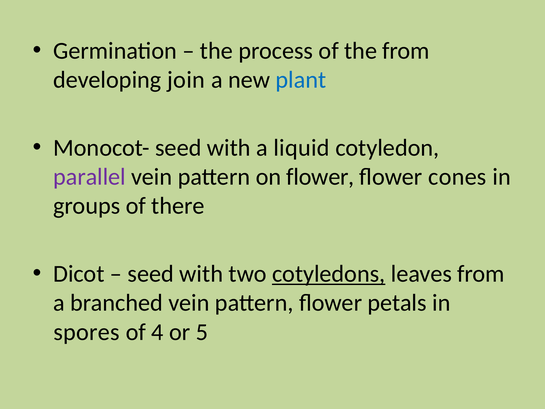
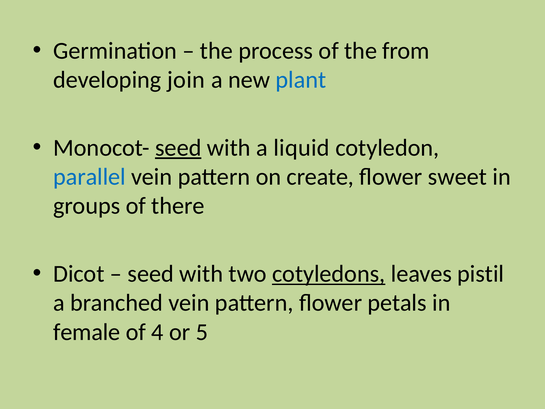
seed underline: none -> present (178, 148)
parallel colour: purple -> blue (89, 177)
on flower: flower -> create (320, 177)
cones: cones -> sweet (457, 177)
leaves from: from -> pistil (481, 274)
spores: spores -> female (87, 332)
